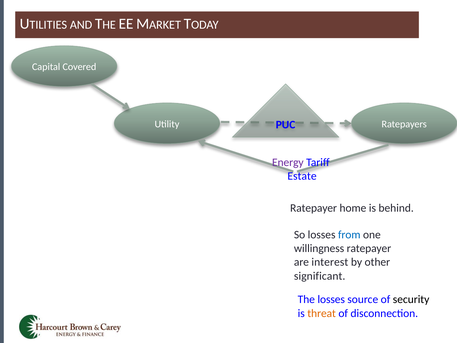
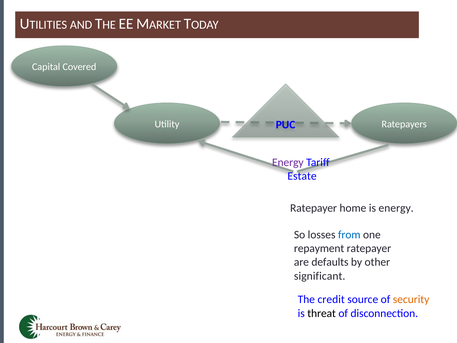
is behind: behind -> energy (396, 208)
willingness: willingness -> repayment (319, 248)
interest: interest -> defaults (330, 262)
The losses: losses -> credit (331, 299)
security colour: black -> orange (411, 299)
threat colour: orange -> black (322, 313)
